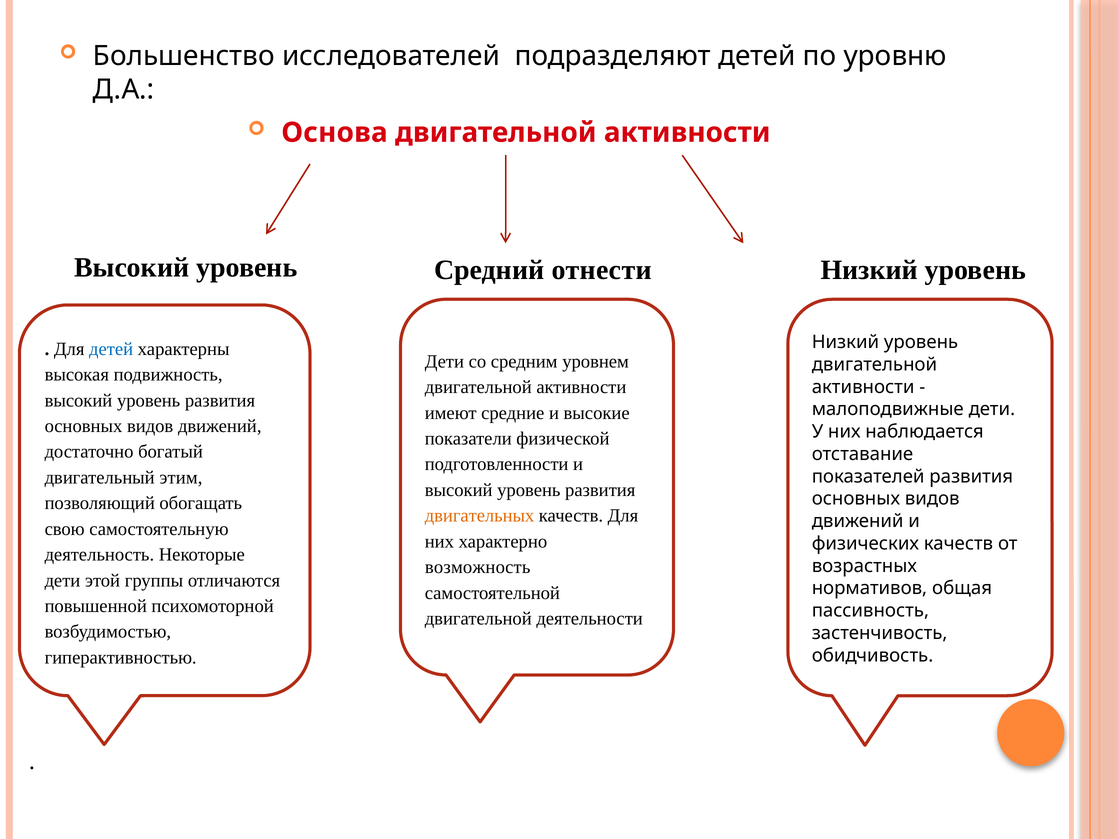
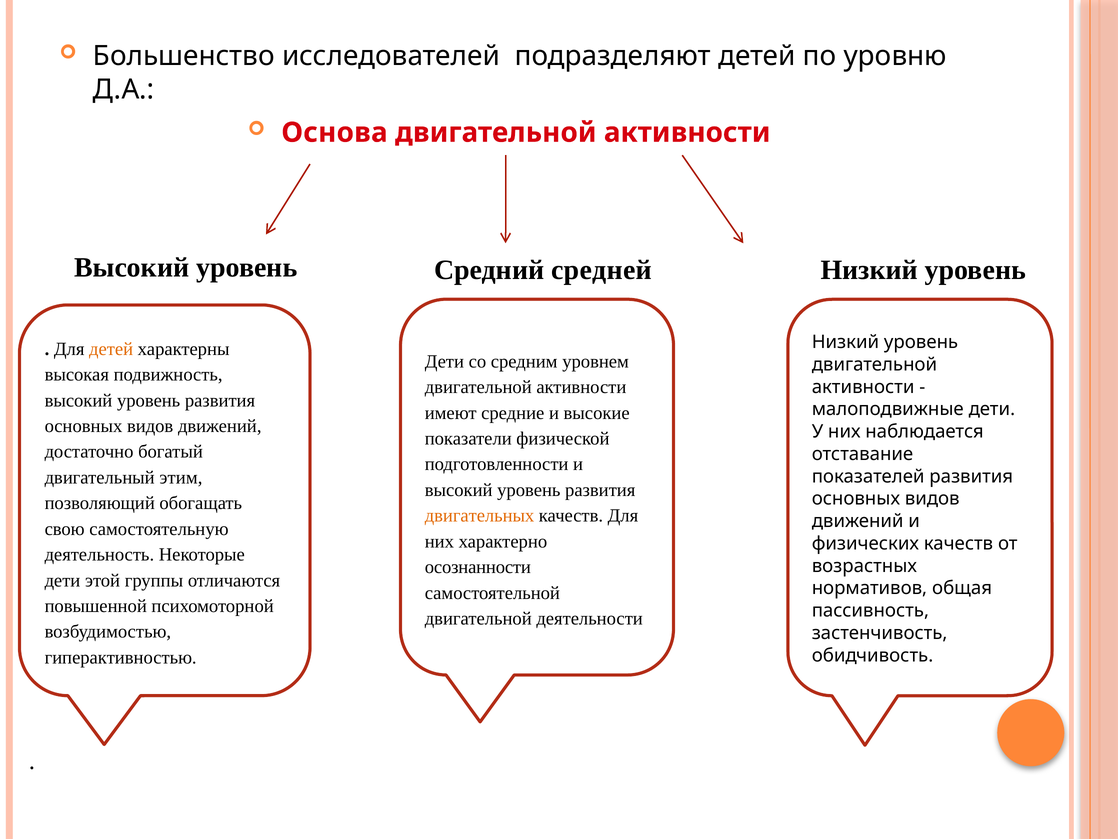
отнести: отнести -> средней (602, 270)
детей colour: blue -> orange (111, 349)
возможность: возможность -> осознанности (478, 567)
